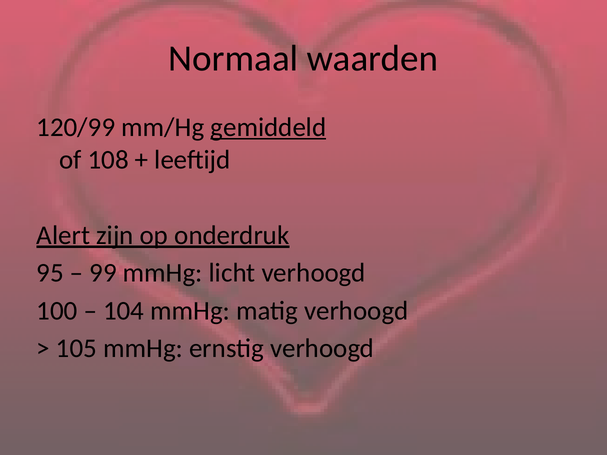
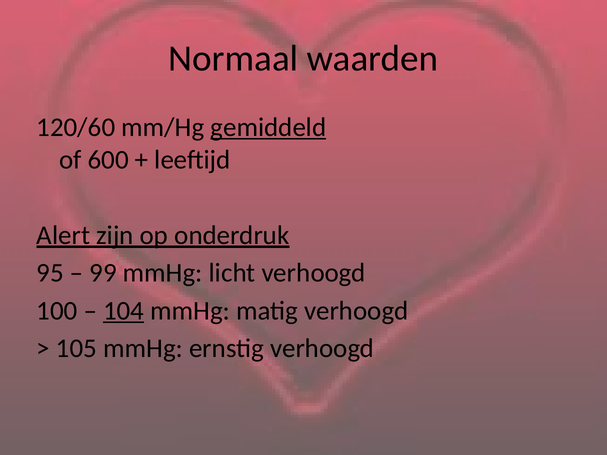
120/99: 120/99 -> 120/60 (76, 127)
108: 108 -> 600 (108, 160)
104 underline: none -> present (124, 311)
